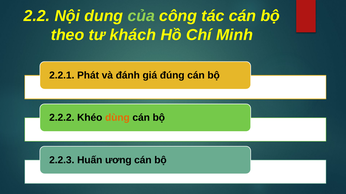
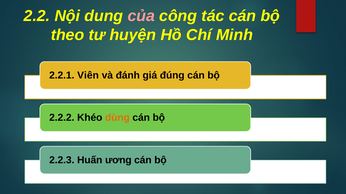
của colour: light green -> pink (141, 16)
khách: khách -> huyện (133, 35)
Phát: Phát -> Viên (88, 76)
